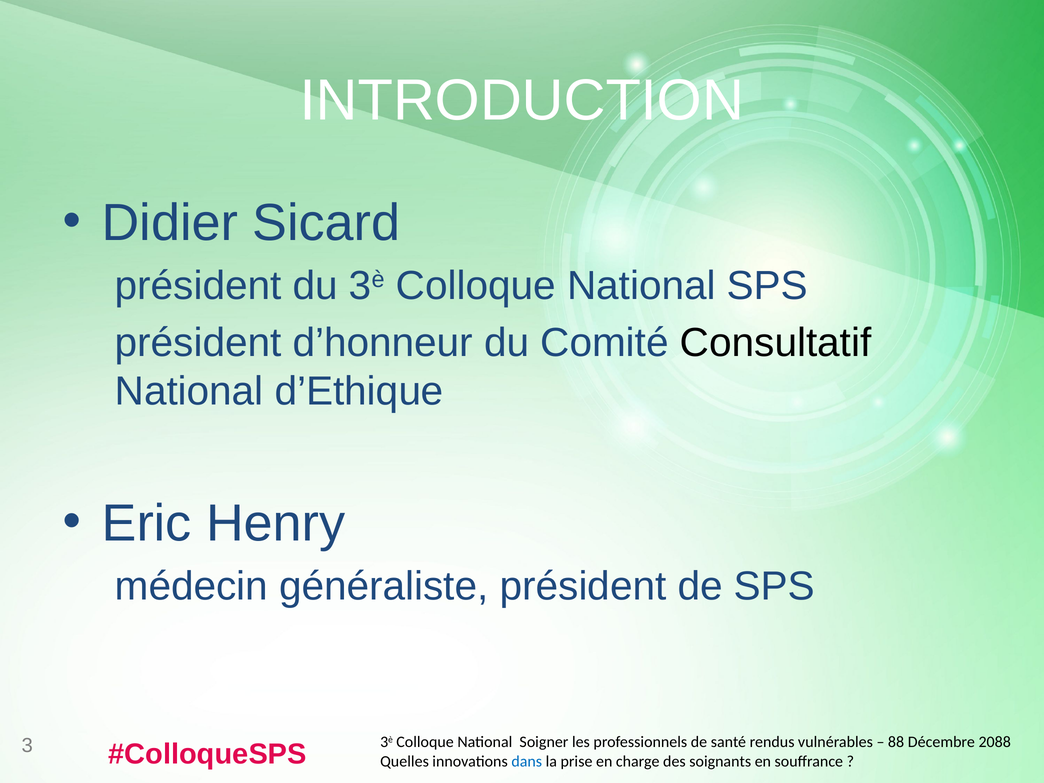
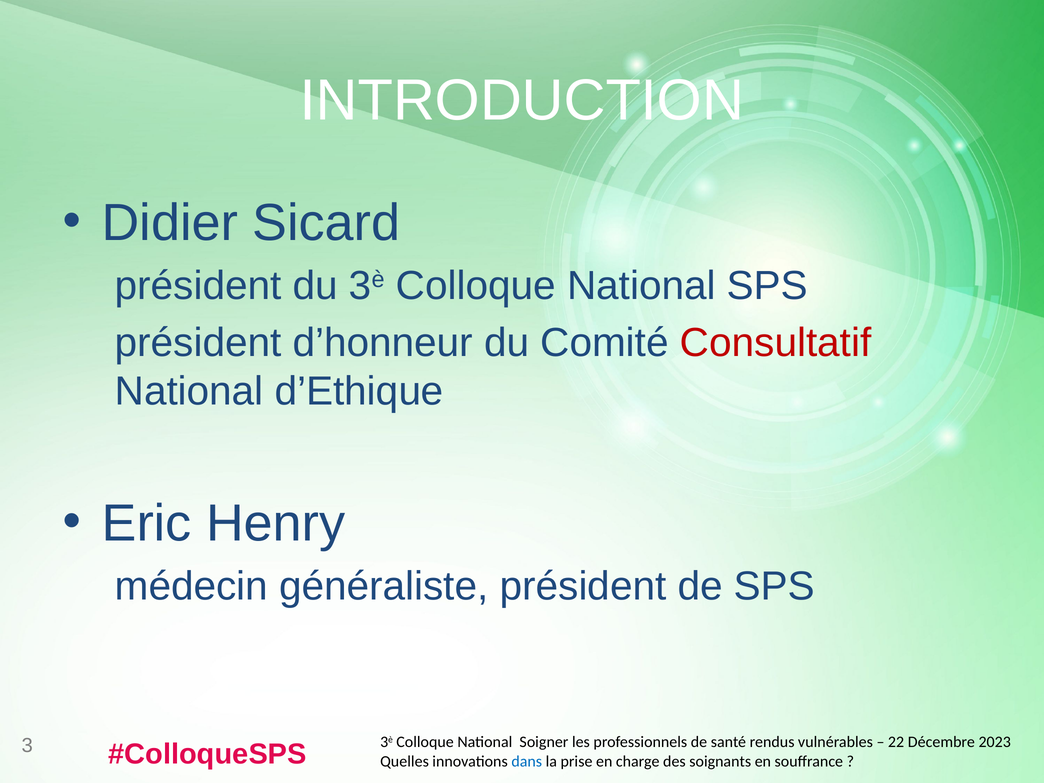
Consultatif colour: black -> red (776, 343)
88: 88 -> 22 (896, 742)
2088: 2088 -> 2023 (995, 742)
